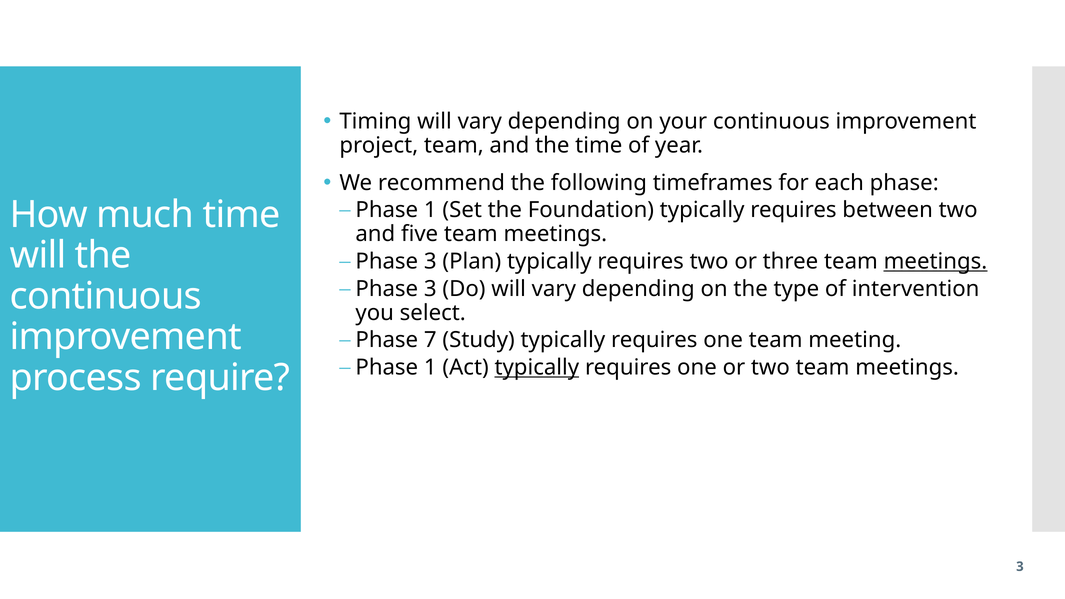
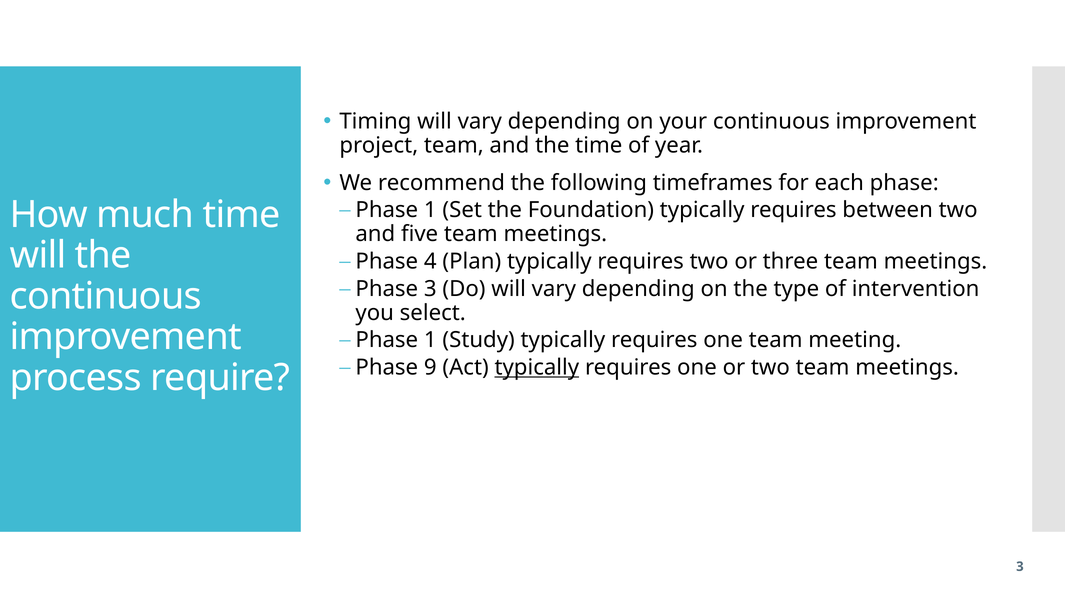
3: 3 -> 4 (430, 261)
meetings underline: present -> none (935, 261)
7: 7 -> 1 (430, 340)
1: 1 -> 9 (430, 367)
